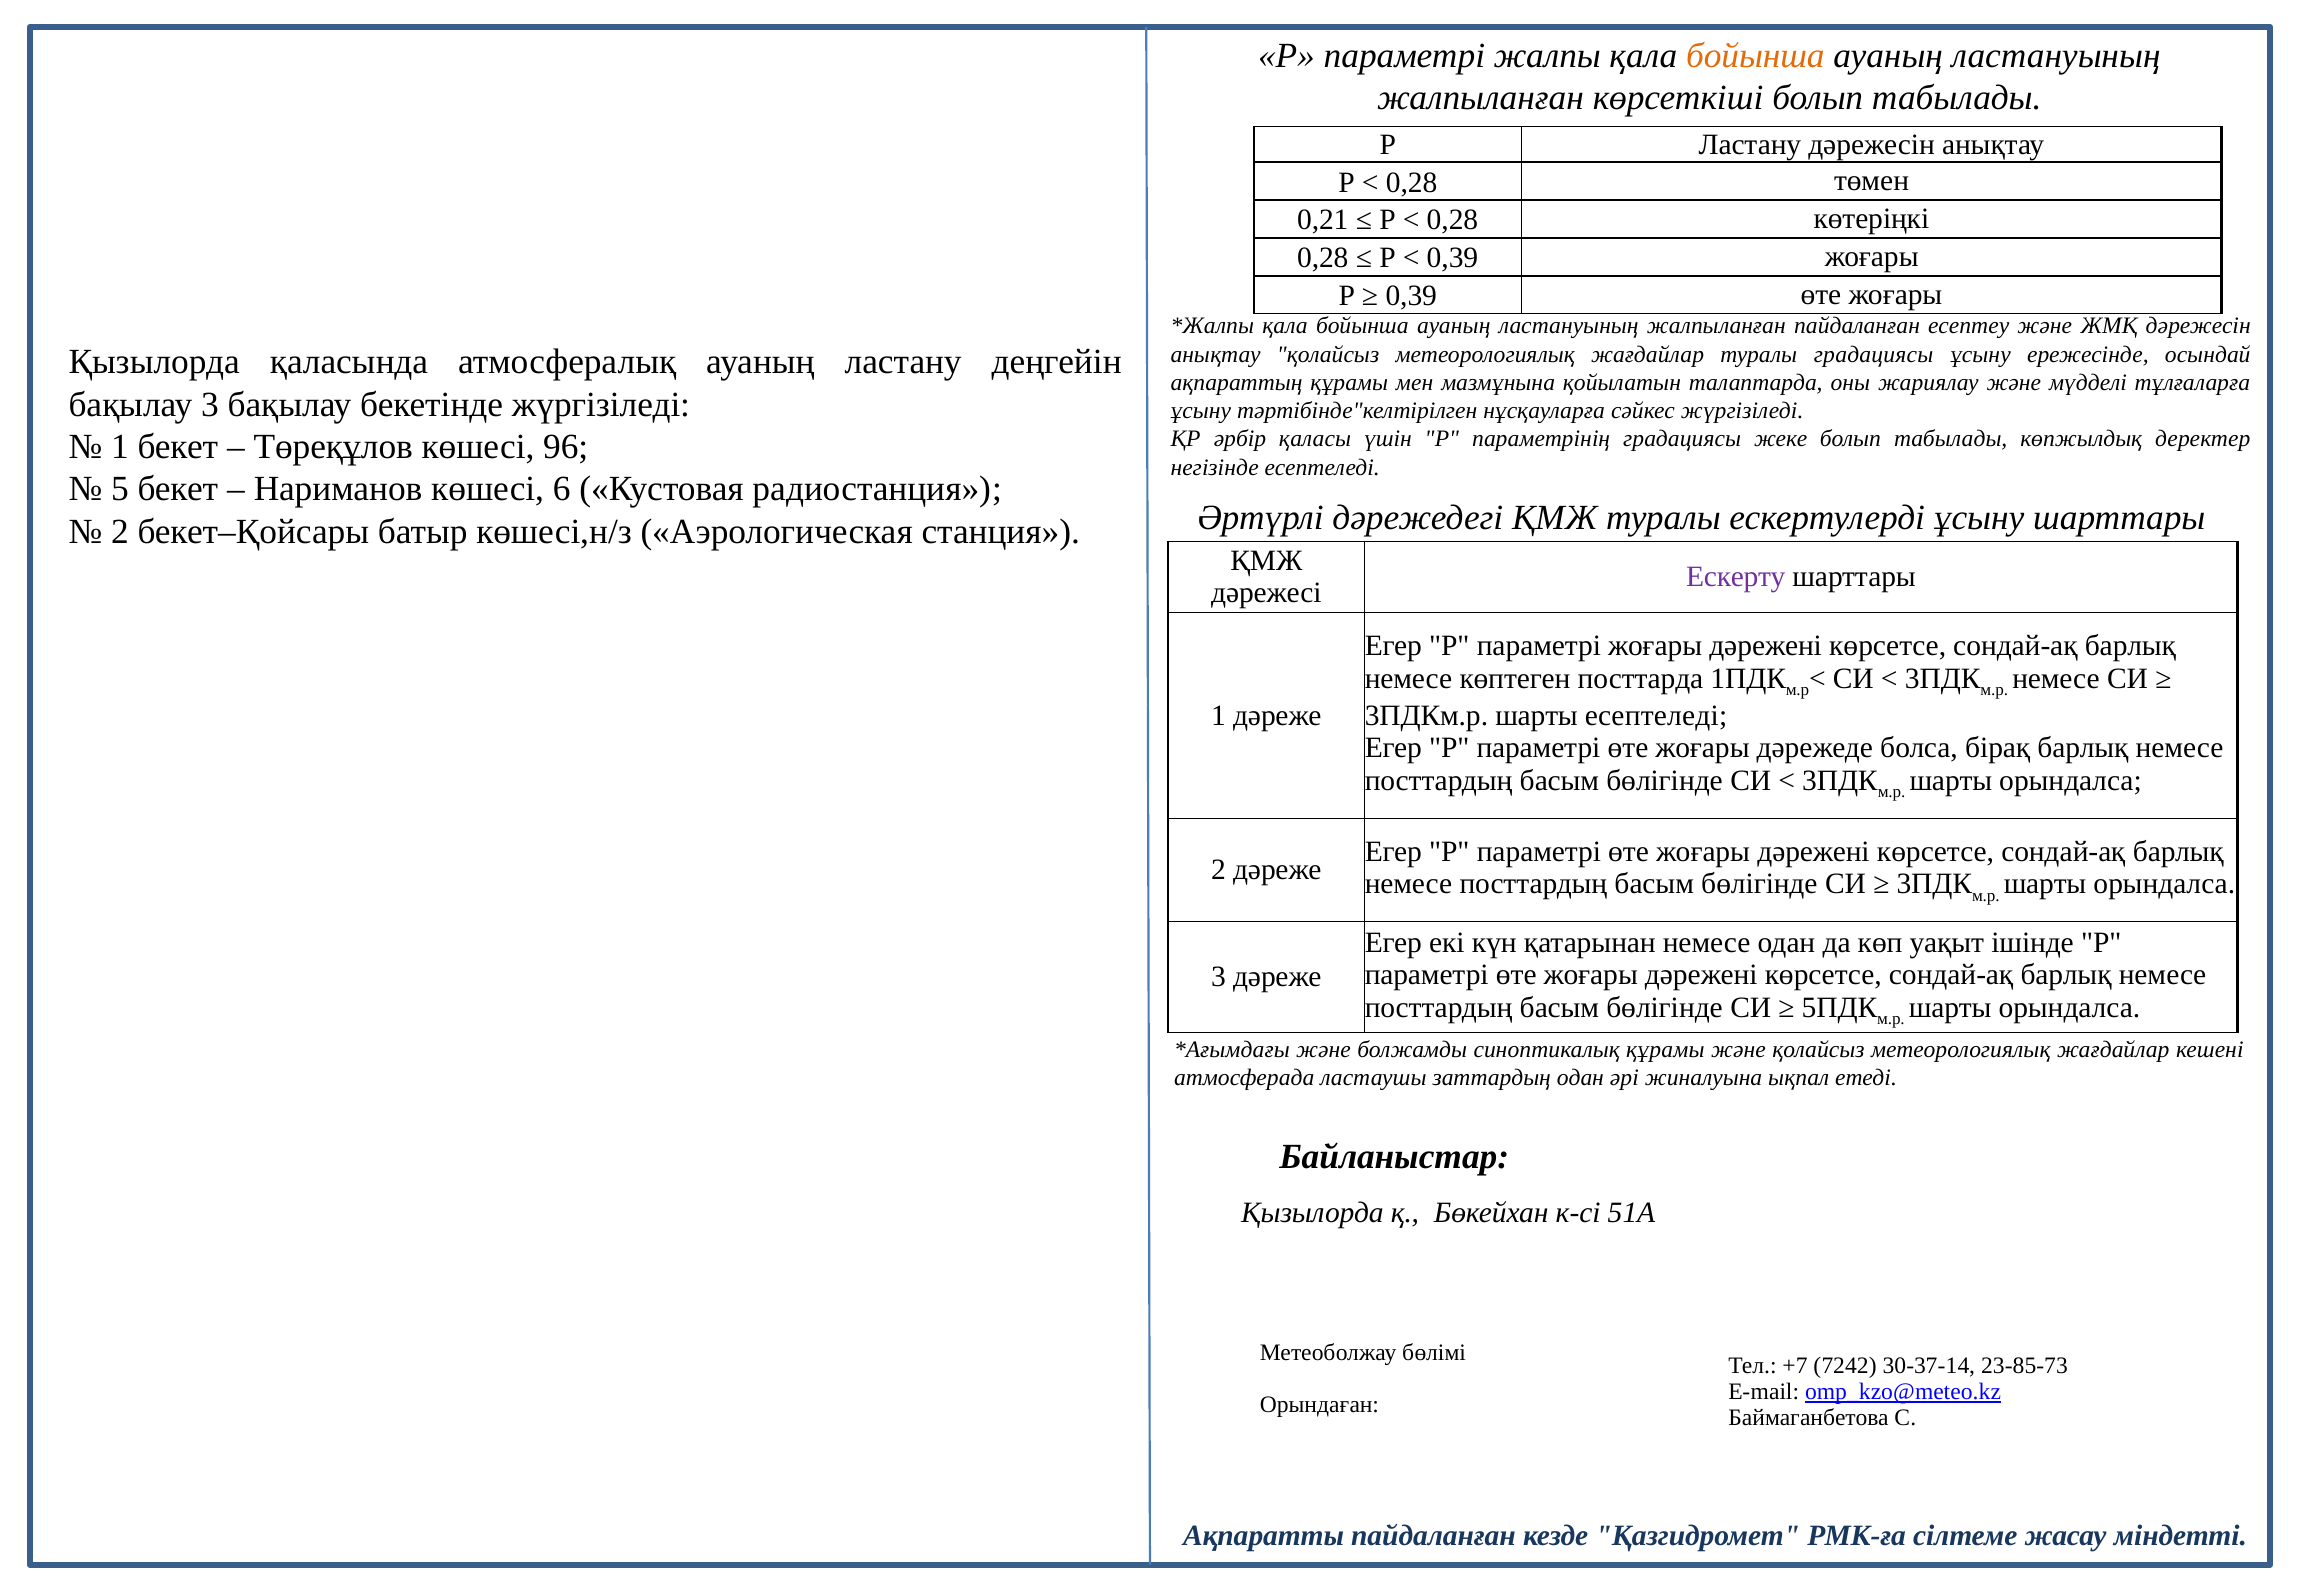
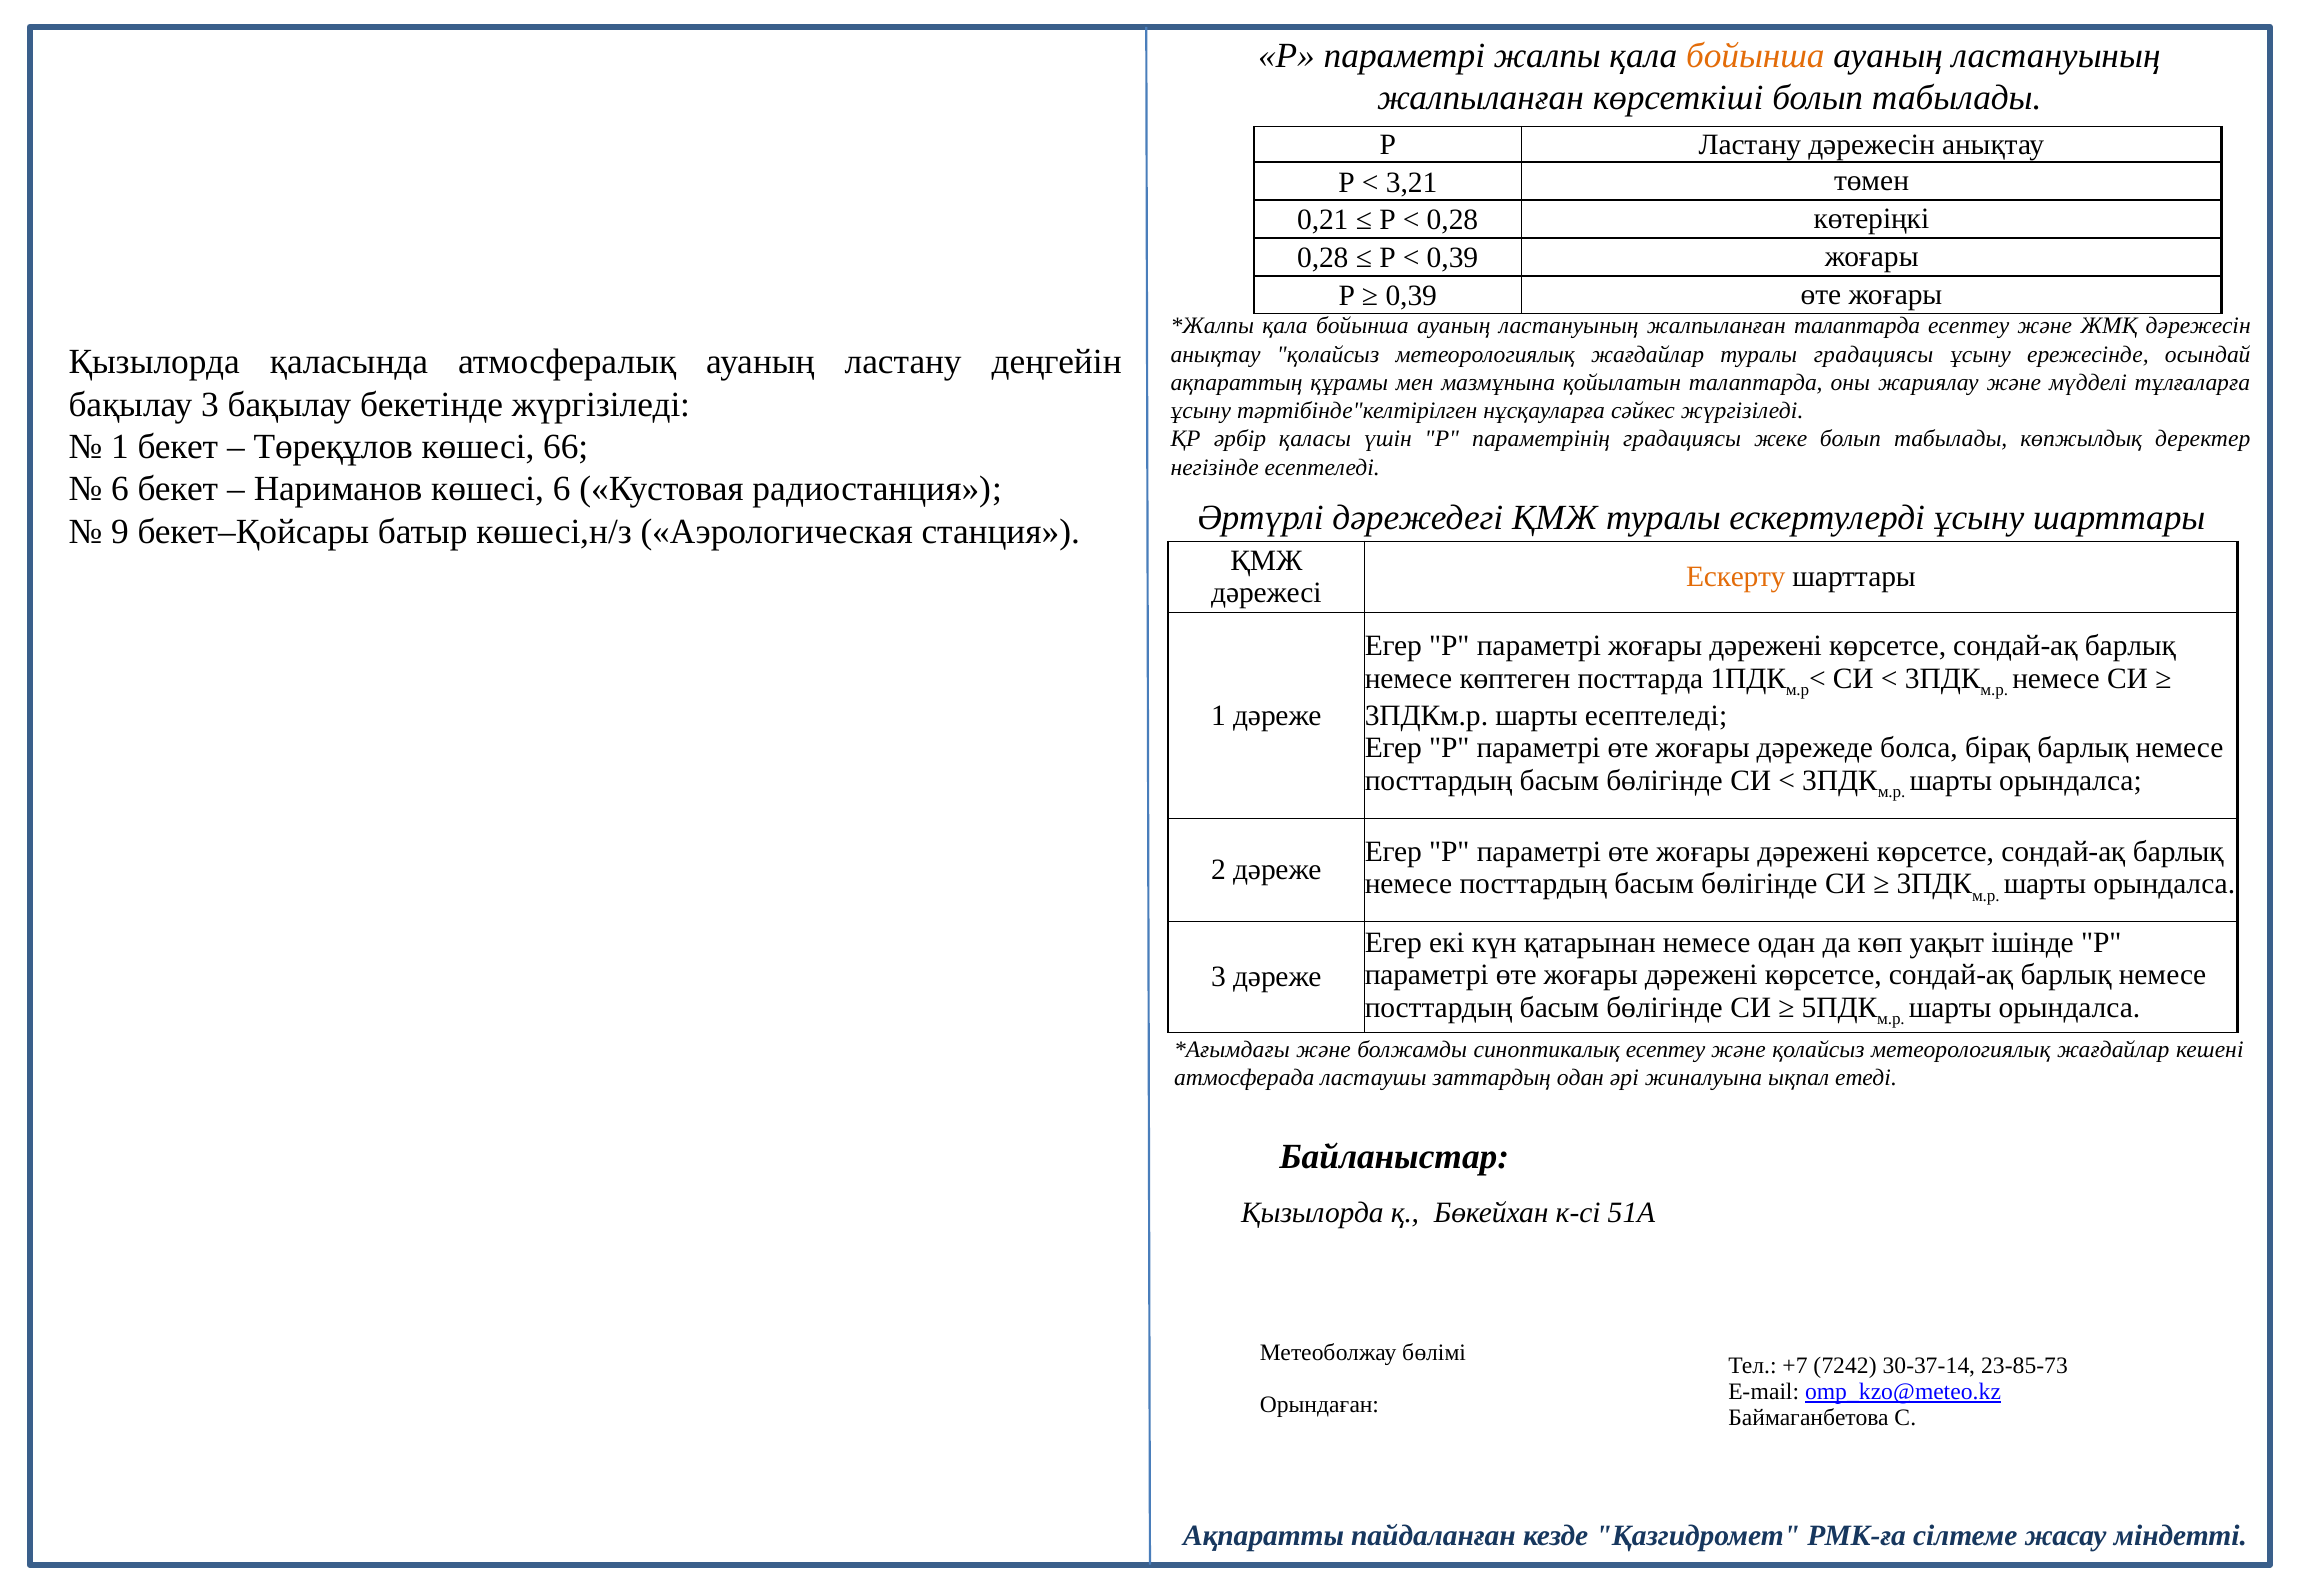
0,28: 0,28 -> 3,21 (1412, 182)
жалпыланған пайдаланған: пайдаланған -> талаптарда (1857, 326)
96: 96 -> 66 (566, 447)
5: 5 -> 6 (120, 489)
2: 2 -> 9 (120, 532)
Ескерту colour: purple -> orange (1736, 577)
синоптикалық құрамы: құрамы -> есептеу (1666, 1050)
